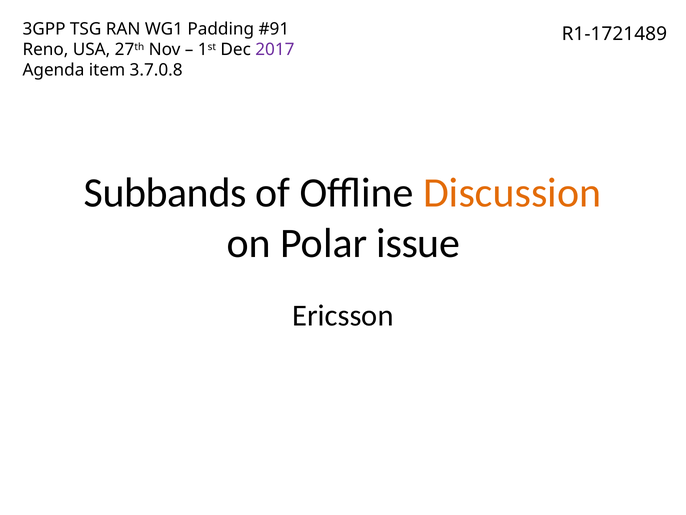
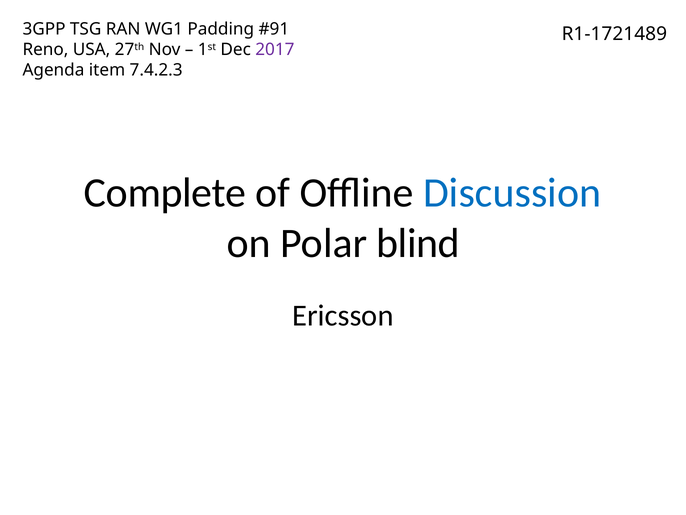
3.7.0.8: 3.7.0.8 -> 7.4.2.3 (156, 70)
Subbands: Subbands -> Complete (165, 193)
Discussion colour: orange -> blue (512, 193)
issue: issue -> blind (418, 243)
